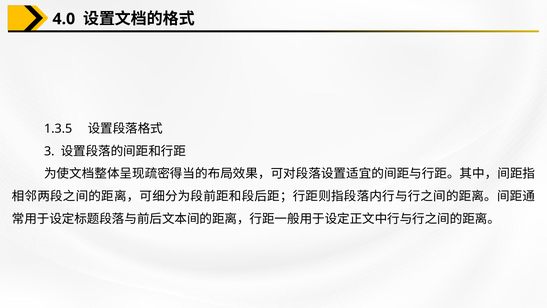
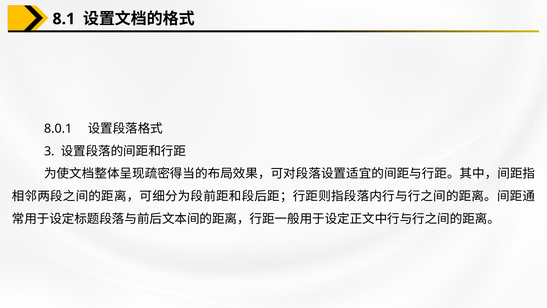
4.0: 4.0 -> 8.1 (64, 19)
1.3.5: 1.3.5 -> 8.0.1 (58, 129)
